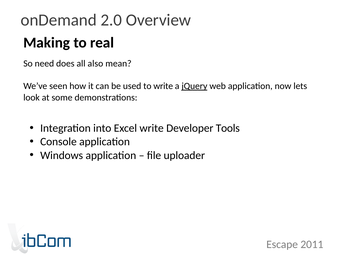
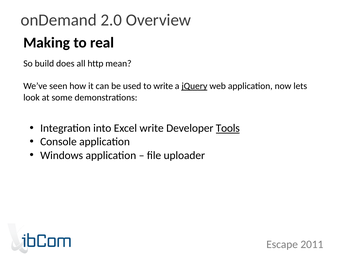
need: need -> build (44, 64)
also: also -> http (95, 64)
Tools underline: none -> present (228, 128)
